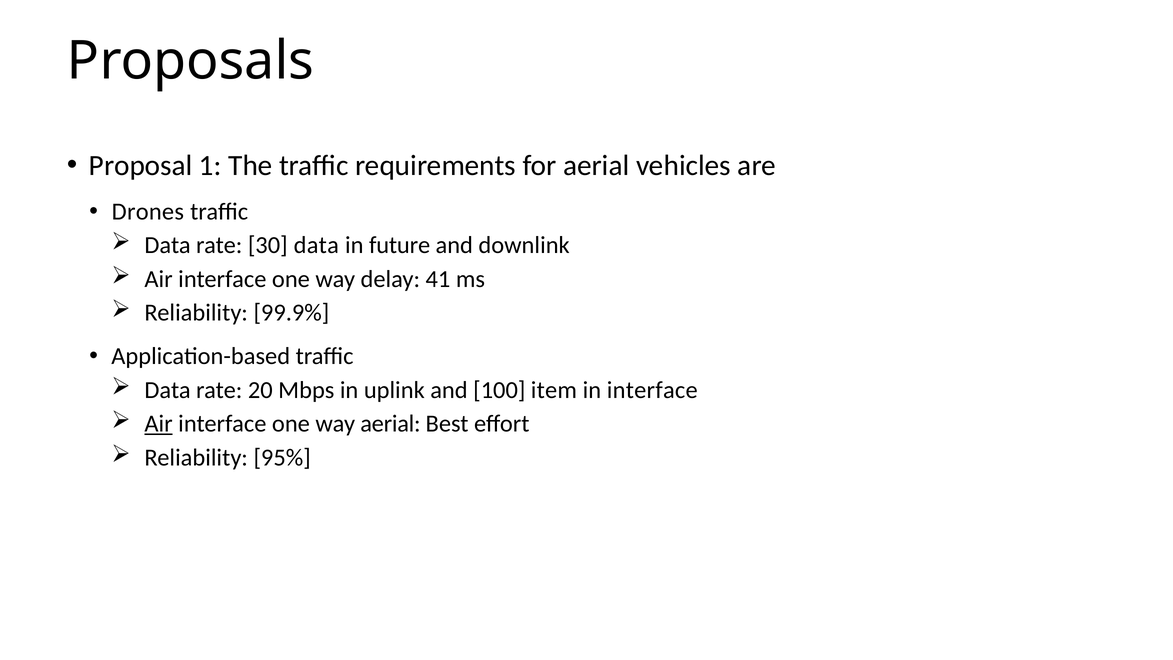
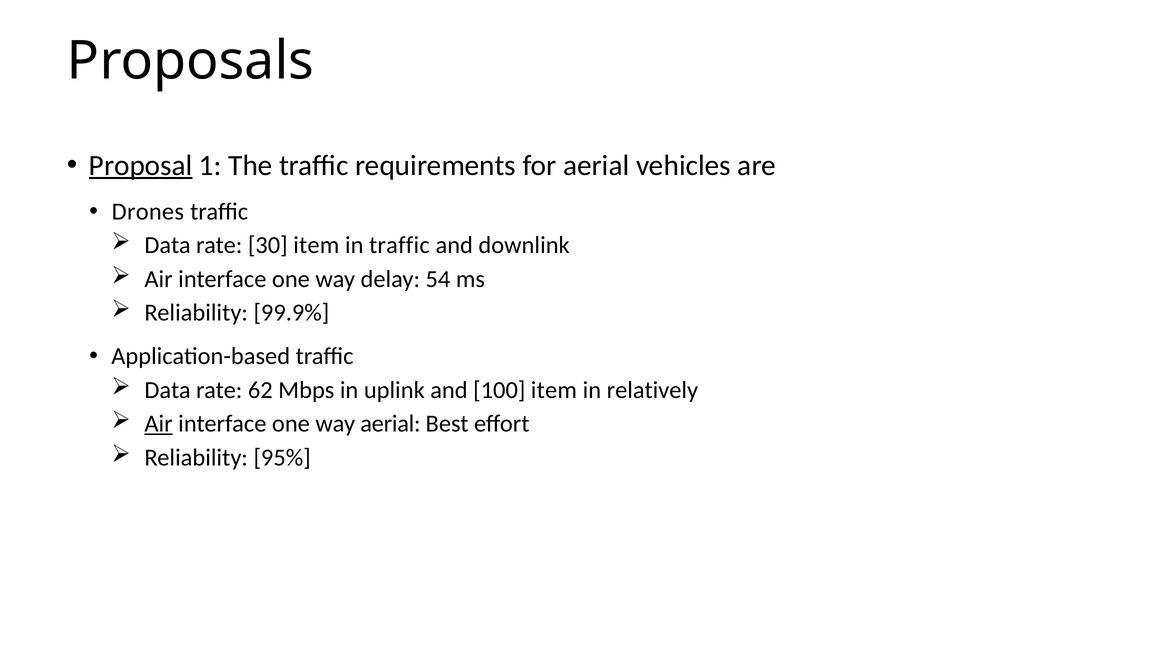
Proposal underline: none -> present (141, 165)
30 data: data -> item (316, 245)
in future: future -> traffic (399, 245)
41: 41 -> 54 (438, 279)
20: 20 -> 62 (260, 390)
in interface: interface -> relatively (652, 390)
